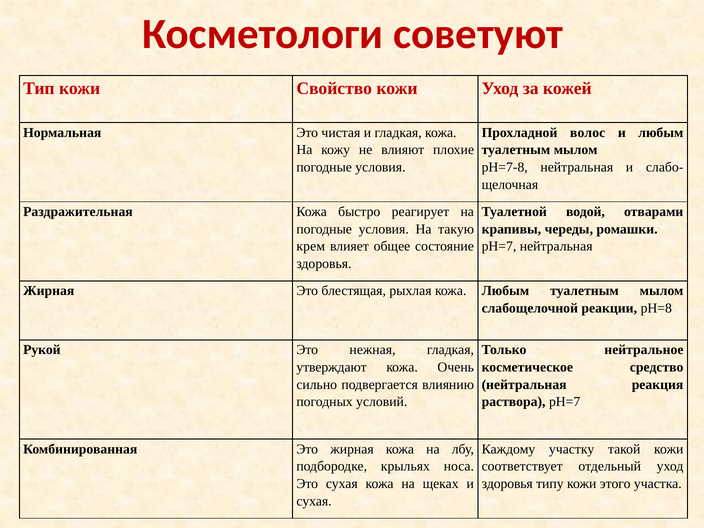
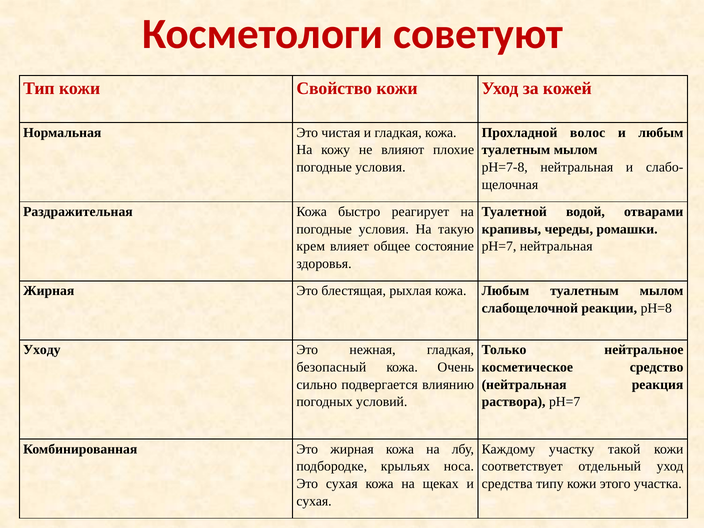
Рукой: Рукой -> Уходу (42, 350)
утверждают: утверждают -> безопасный (331, 367)
здоровья: здоровья -> средства (507, 484)
